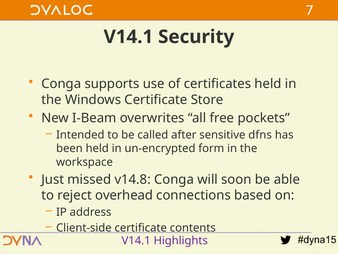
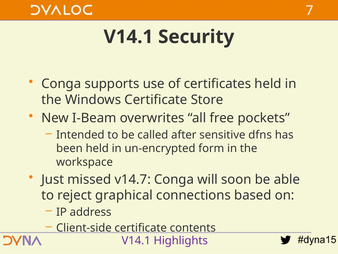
v14.8: v14.8 -> v14.7 (133, 179)
overhead: overhead -> graphical (124, 195)
